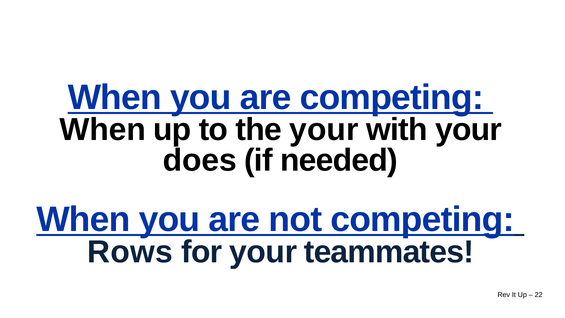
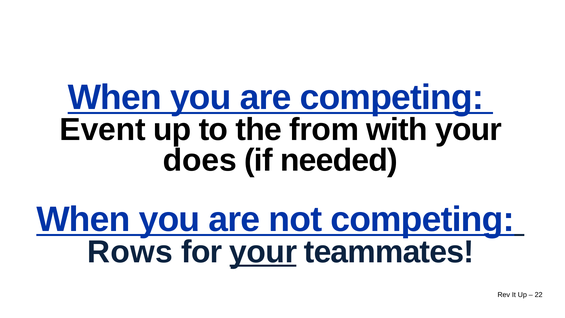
When: When -> Event (103, 130)
the your: your -> from (324, 130)
your underline: none -> present (263, 252)
